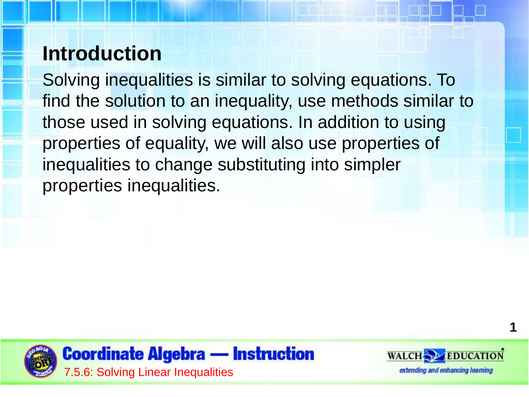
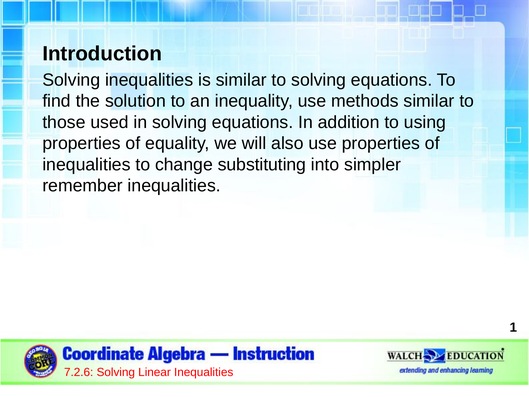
properties: properties -> remember (83, 186)
7.5.6: 7.5.6 -> 7.2.6 (79, 372)
